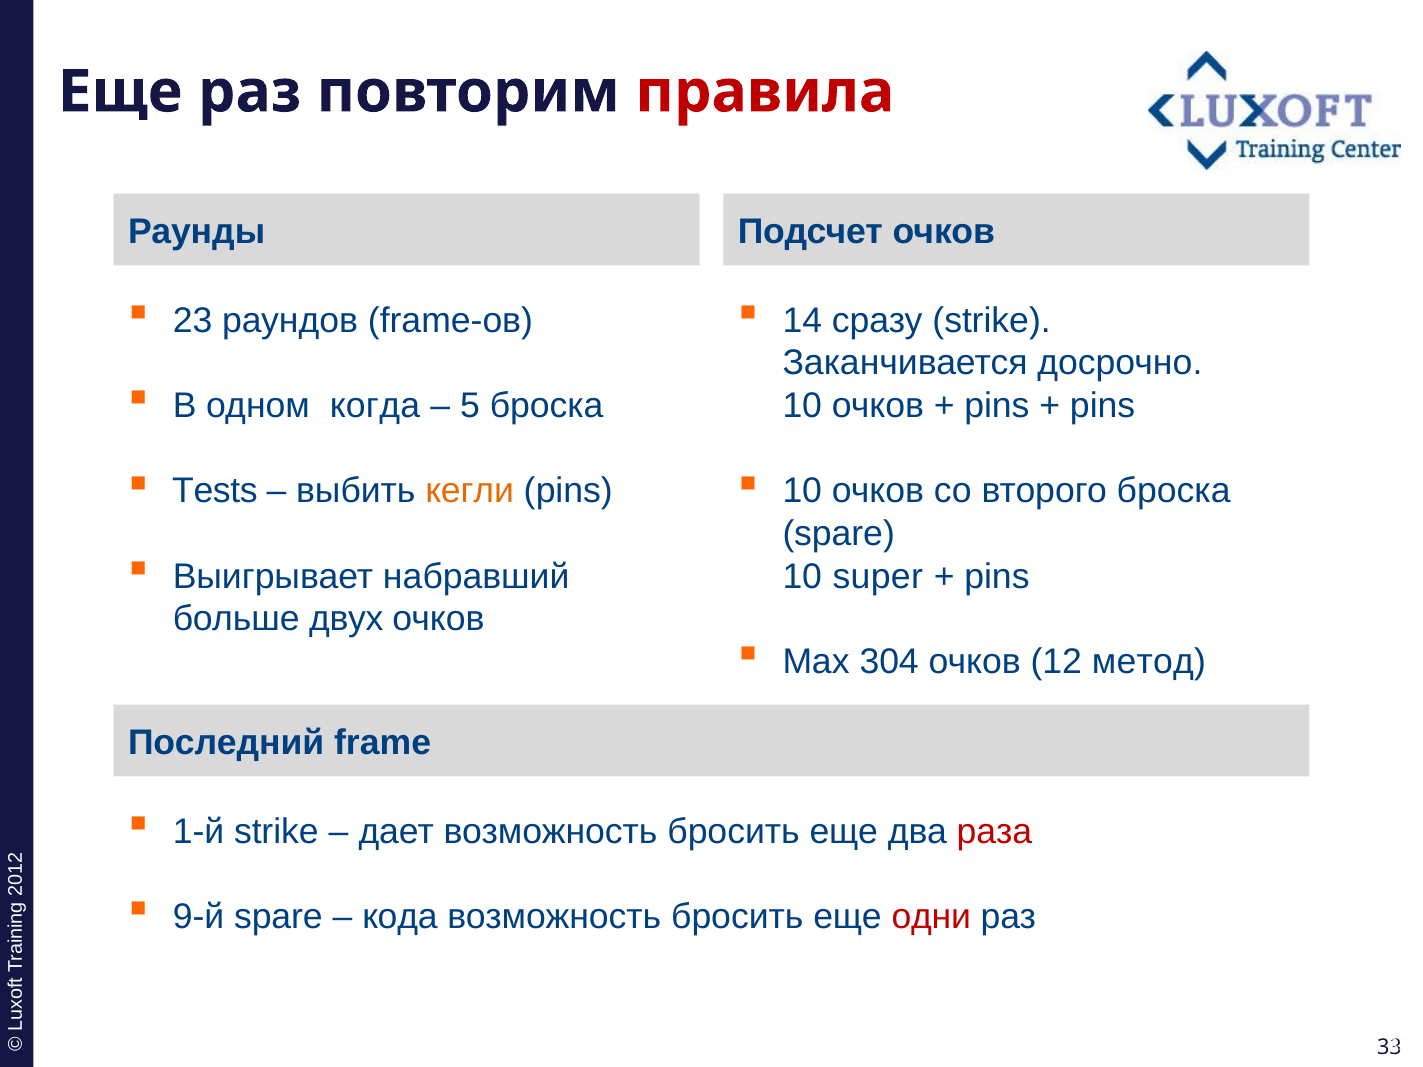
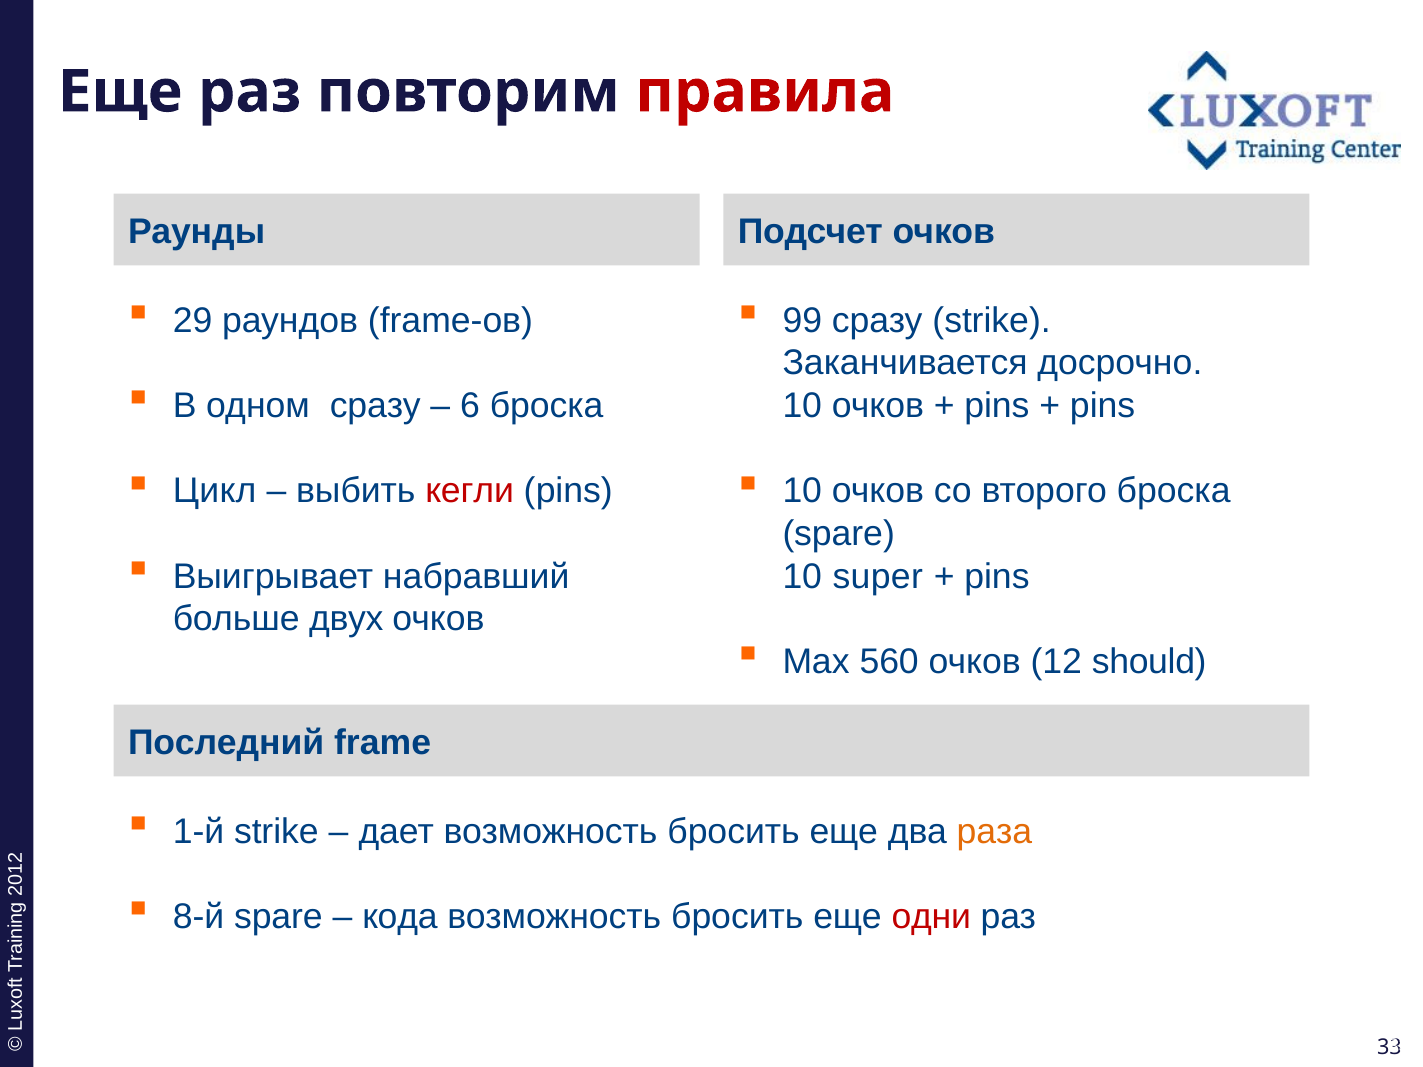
23: 23 -> 29 (193, 320)
14: 14 -> 99 (802, 320)
одном когда: когда -> сразу (375, 406)
5: 5 -> 6 (470, 406)
Tests: Tests -> Цикл (215, 491)
кегли colour: orange -> red (470, 491)
304: 304 -> 560 (889, 662)
метод: метод -> should (1149, 662)
раза colour: red -> orange (994, 831)
9-й: 9-й -> 8-й (199, 917)
